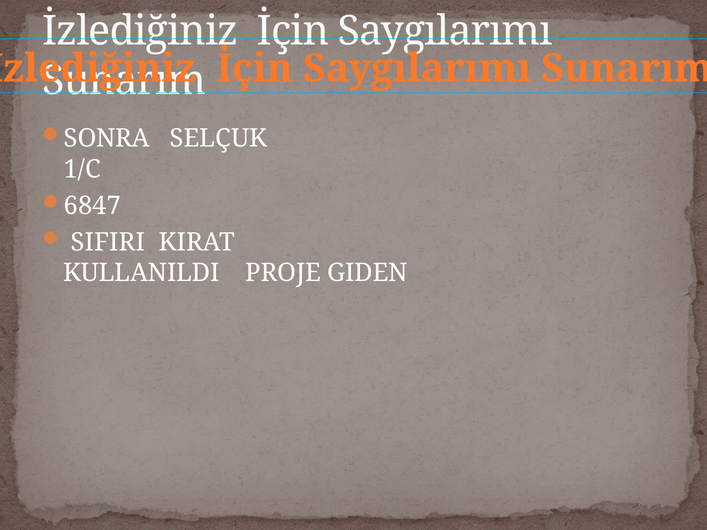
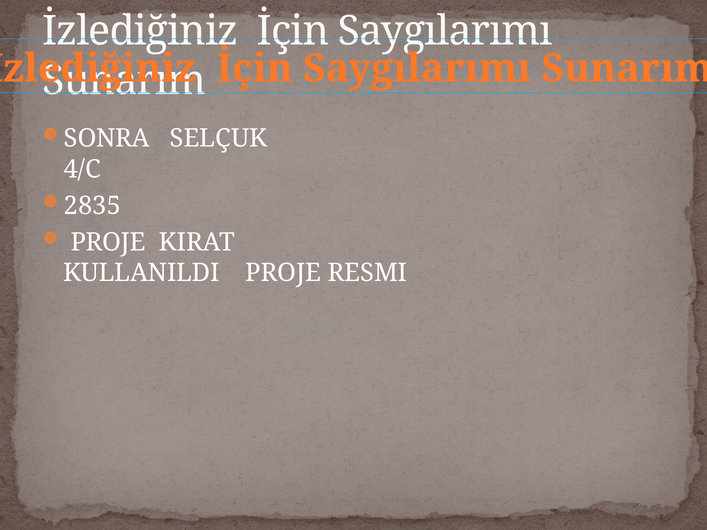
1/C: 1/C -> 4/C (82, 169)
6847: 6847 -> 2835 (92, 206)
SIFIRI: SIFIRI -> PROJE (108, 242)
GIDEN: GIDEN -> RESMI (367, 273)
